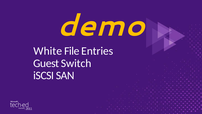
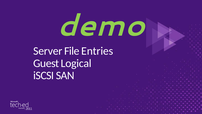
demo colour: yellow -> light green (101, 26)
White: White -> Server (48, 51)
Switch: Switch -> Logical (76, 63)
